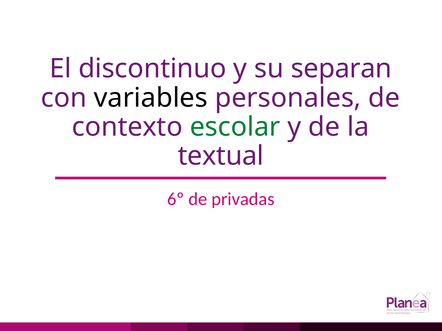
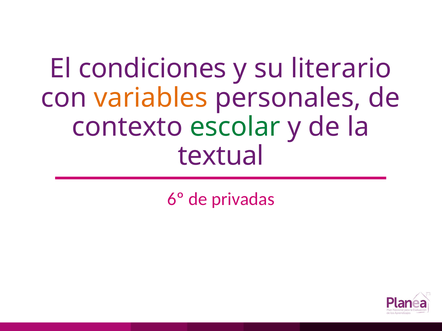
discontinuo: discontinuo -> condiciones (153, 69)
separan: separan -> literario (341, 69)
variables colour: black -> orange (151, 98)
